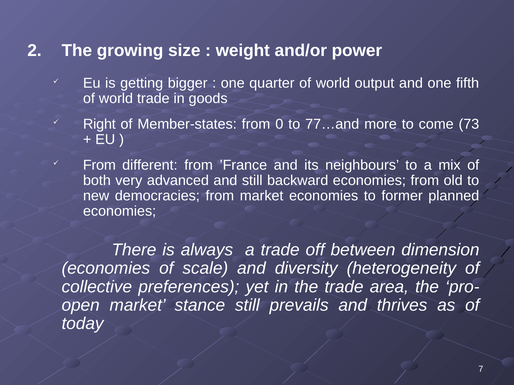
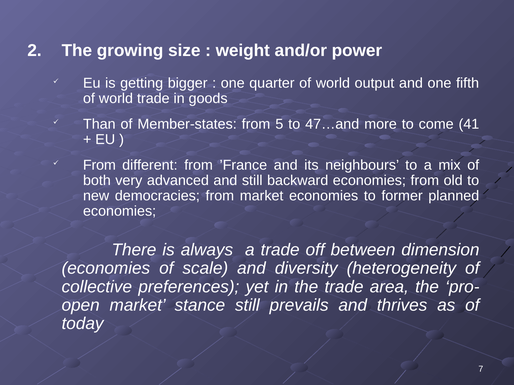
Right: Right -> Than (99, 124)
0: 0 -> 5 (279, 124)
77…and: 77…and -> 47…and (332, 124)
73: 73 -> 41 (469, 124)
